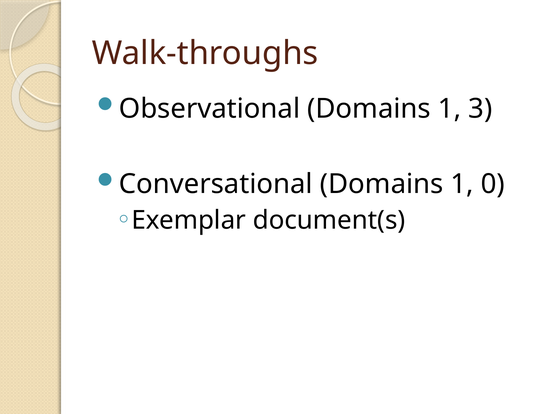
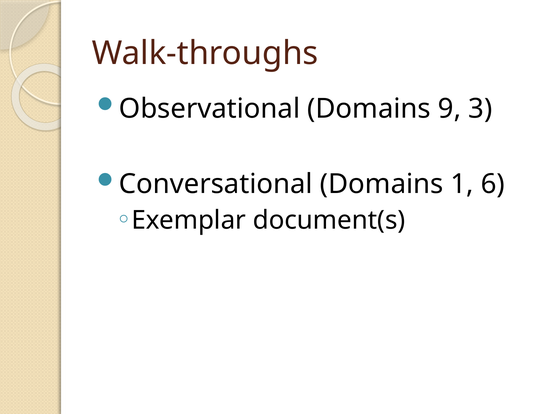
Observational Domains 1: 1 -> 9 (450, 108)
0: 0 -> 6 (493, 184)
